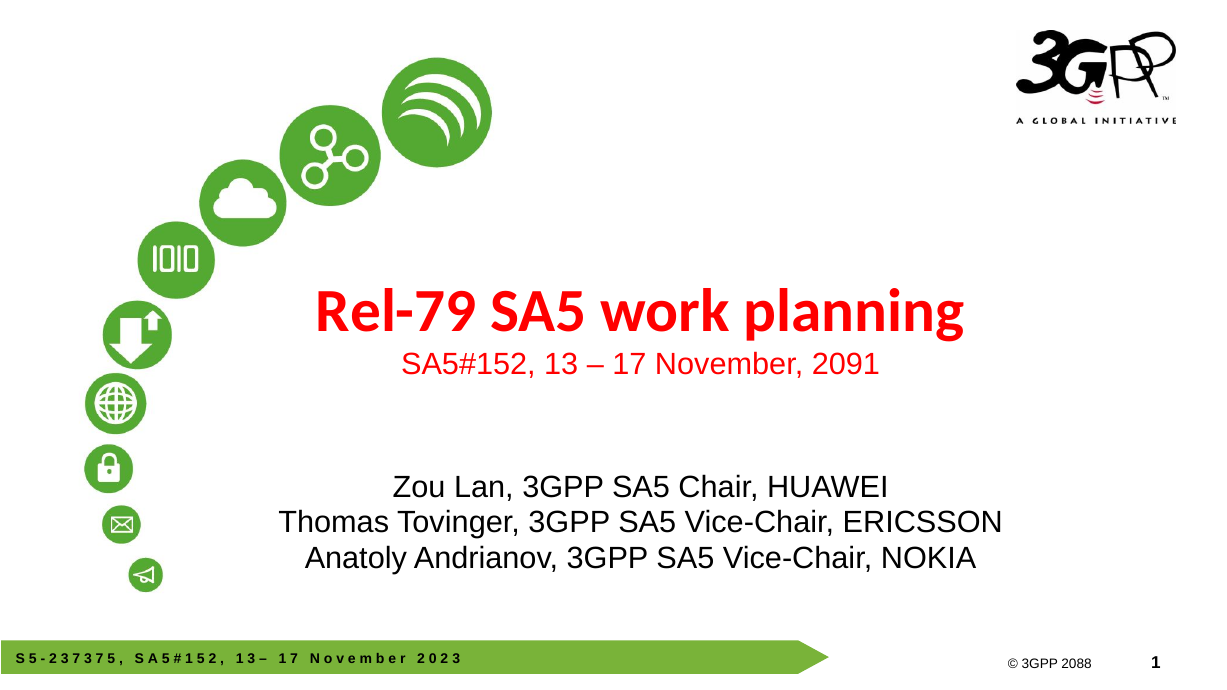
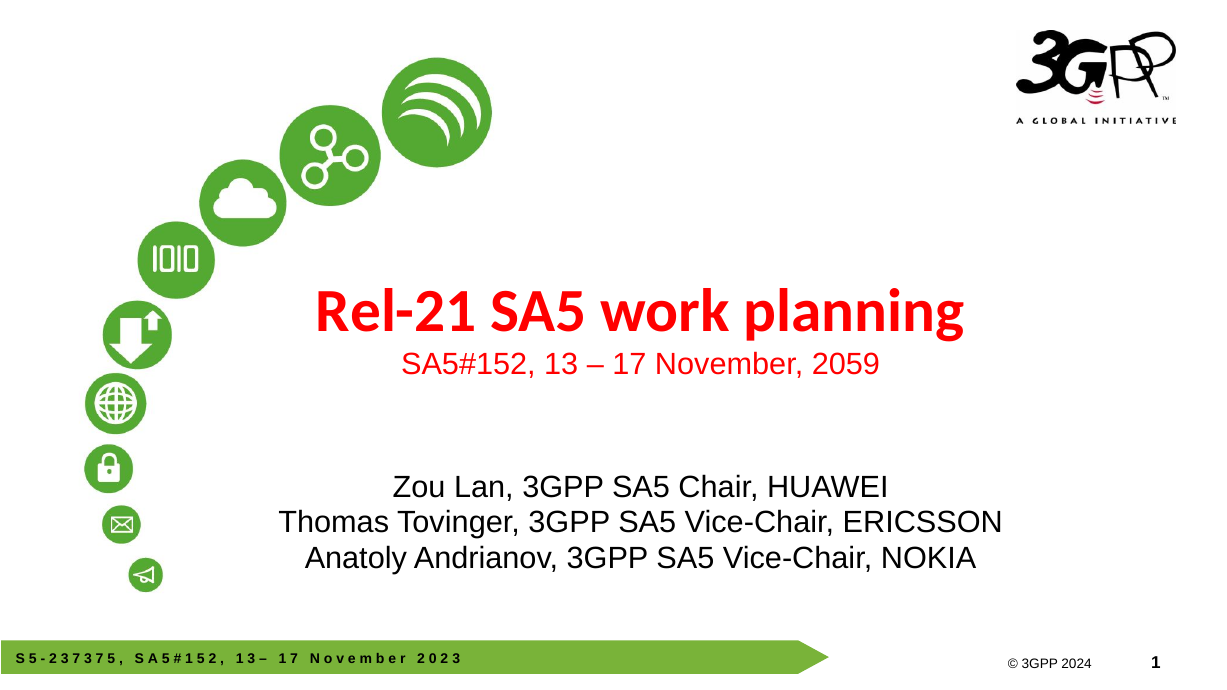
Rel-79: Rel-79 -> Rel-21 (396, 312)
2091: 2091 -> 2059 (846, 365)
2088: 2088 -> 2024 (1077, 664)
